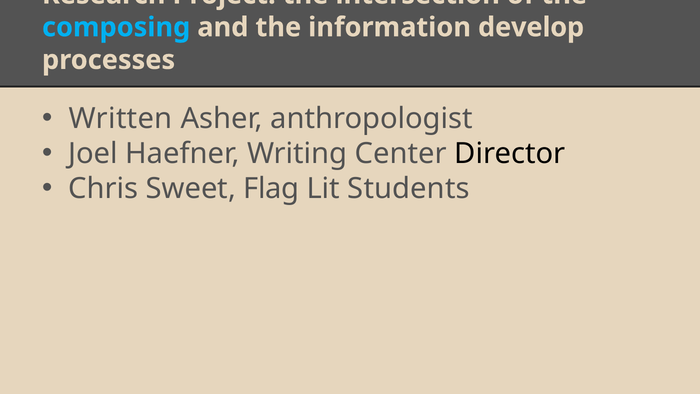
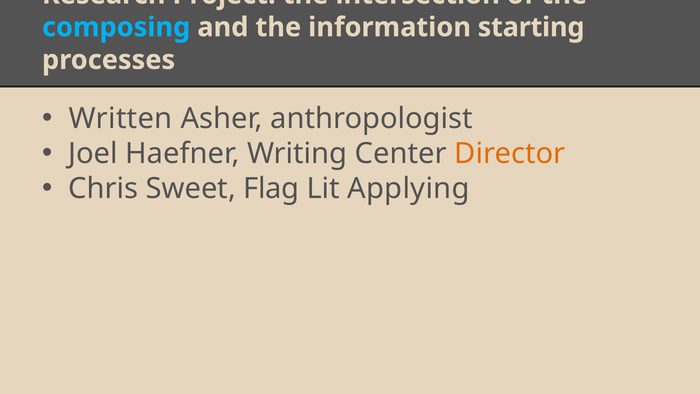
develop: develop -> starting (531, 27)
Director colour: black -> orange (510, 153)
Students: Students -> Applying (408, 188)
